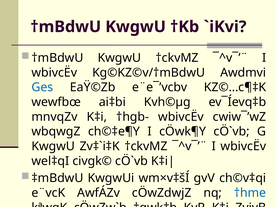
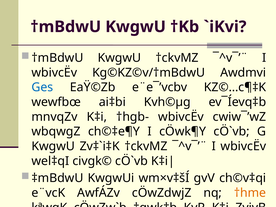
†hme colour: blue -> orange (250, 193)
